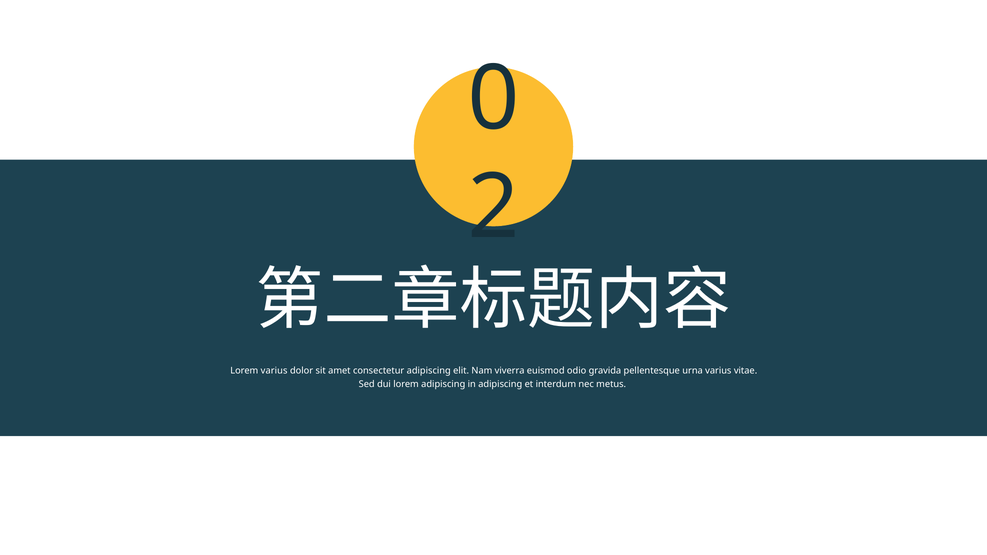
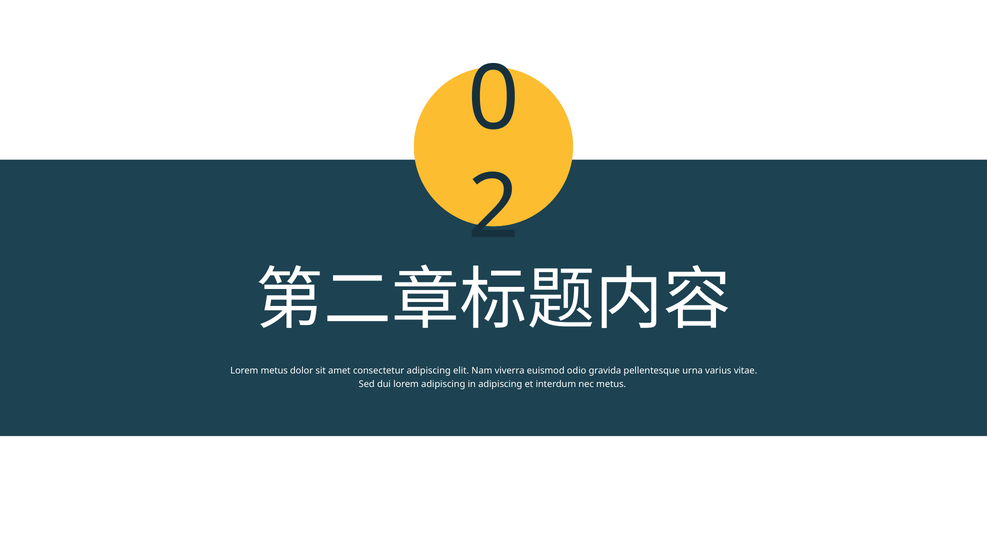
Lorem varius: varius -> metus (274, 371)
